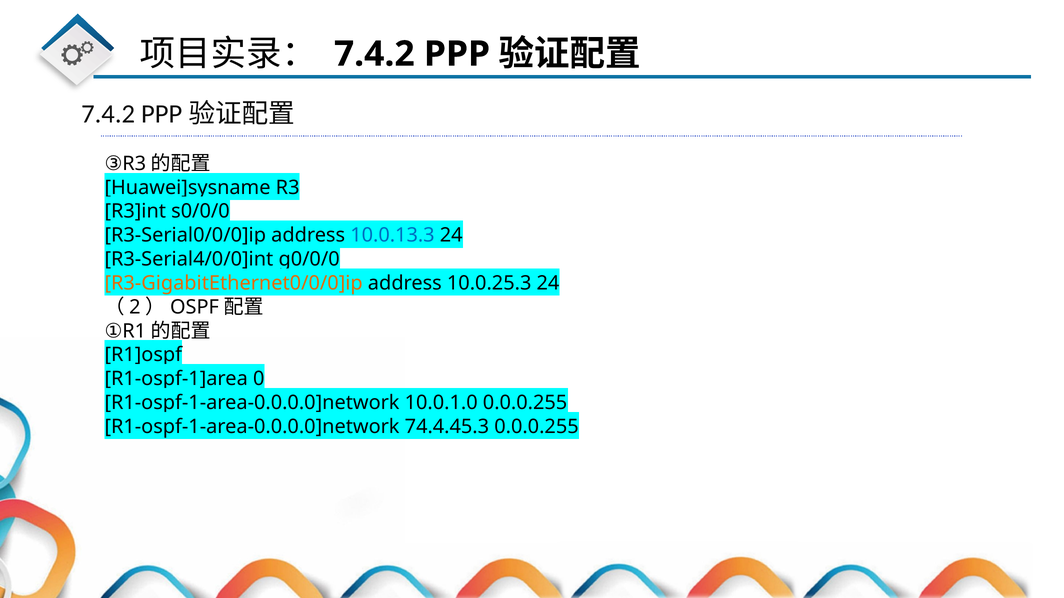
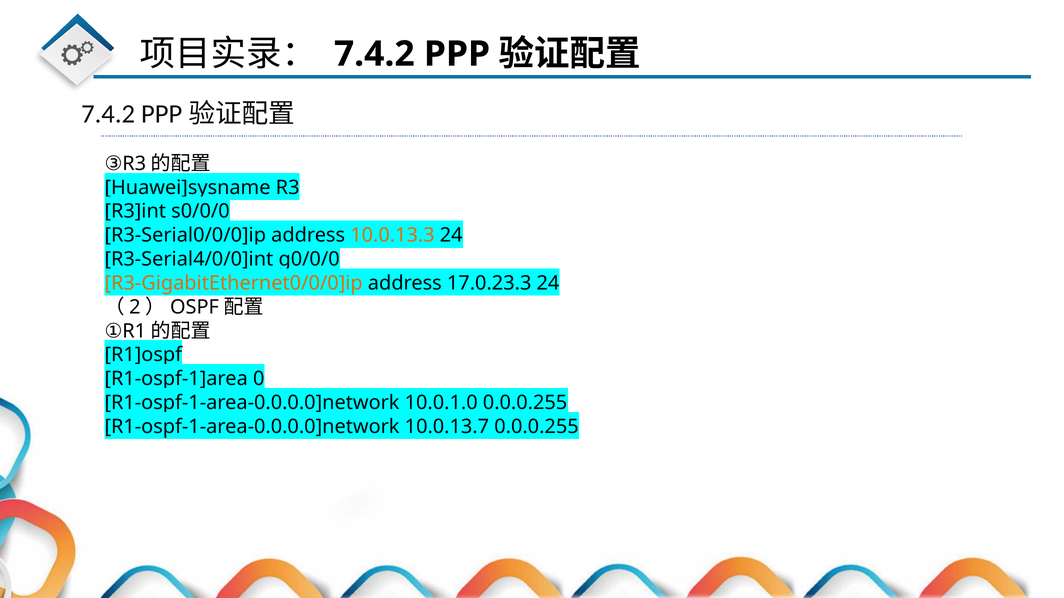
10.0.13.3 colour: blue -> orange (392, 235)
10.0.25.3: 10.0.25.3 -> 17.0.23.3 (489, 283)
74.4.45.3: 74.4.45.3 -> 10.0.13.7 (447, 427)
